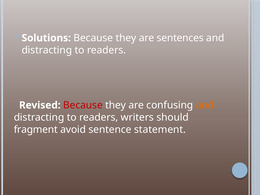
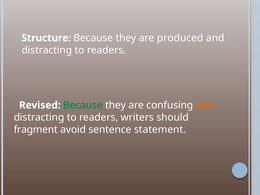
Solutions: Solutions -> Structure (46, 38)
sentences: sentences -> produced (180, 38)
Because colour: red -> green (83, 105)
